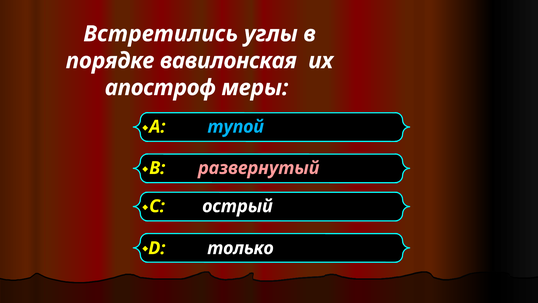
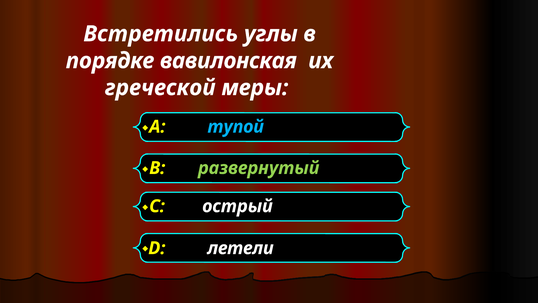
апостроф: апостроф -> греческой (160, 88)
развернутый colour: pink -> light green (259, 168)
только: только -> летели (240, 248)
